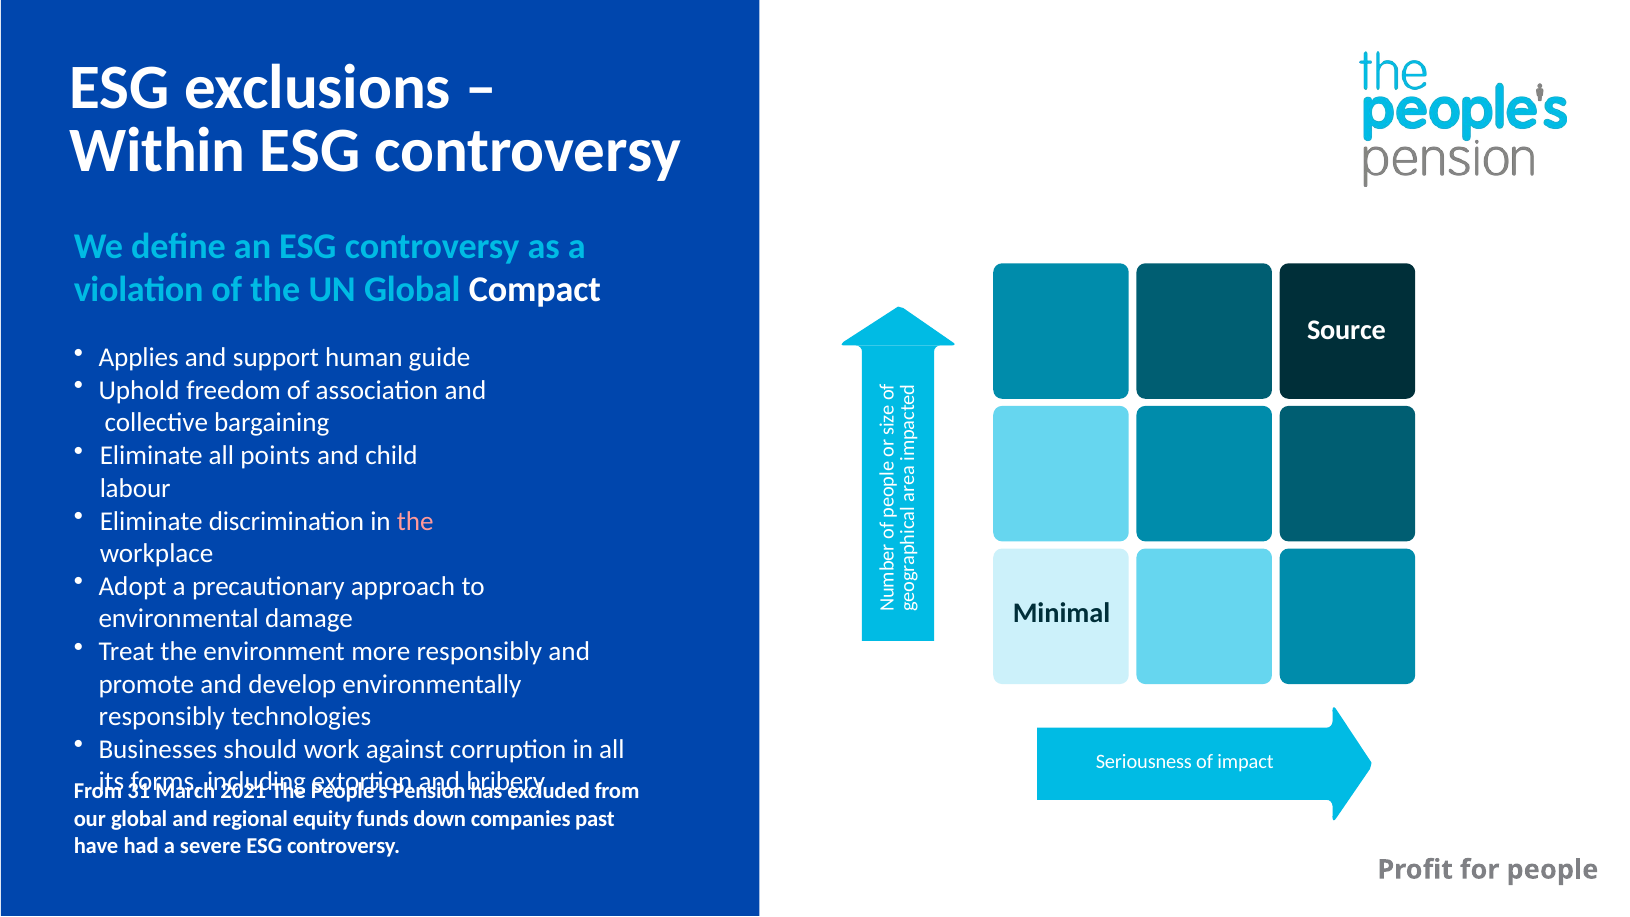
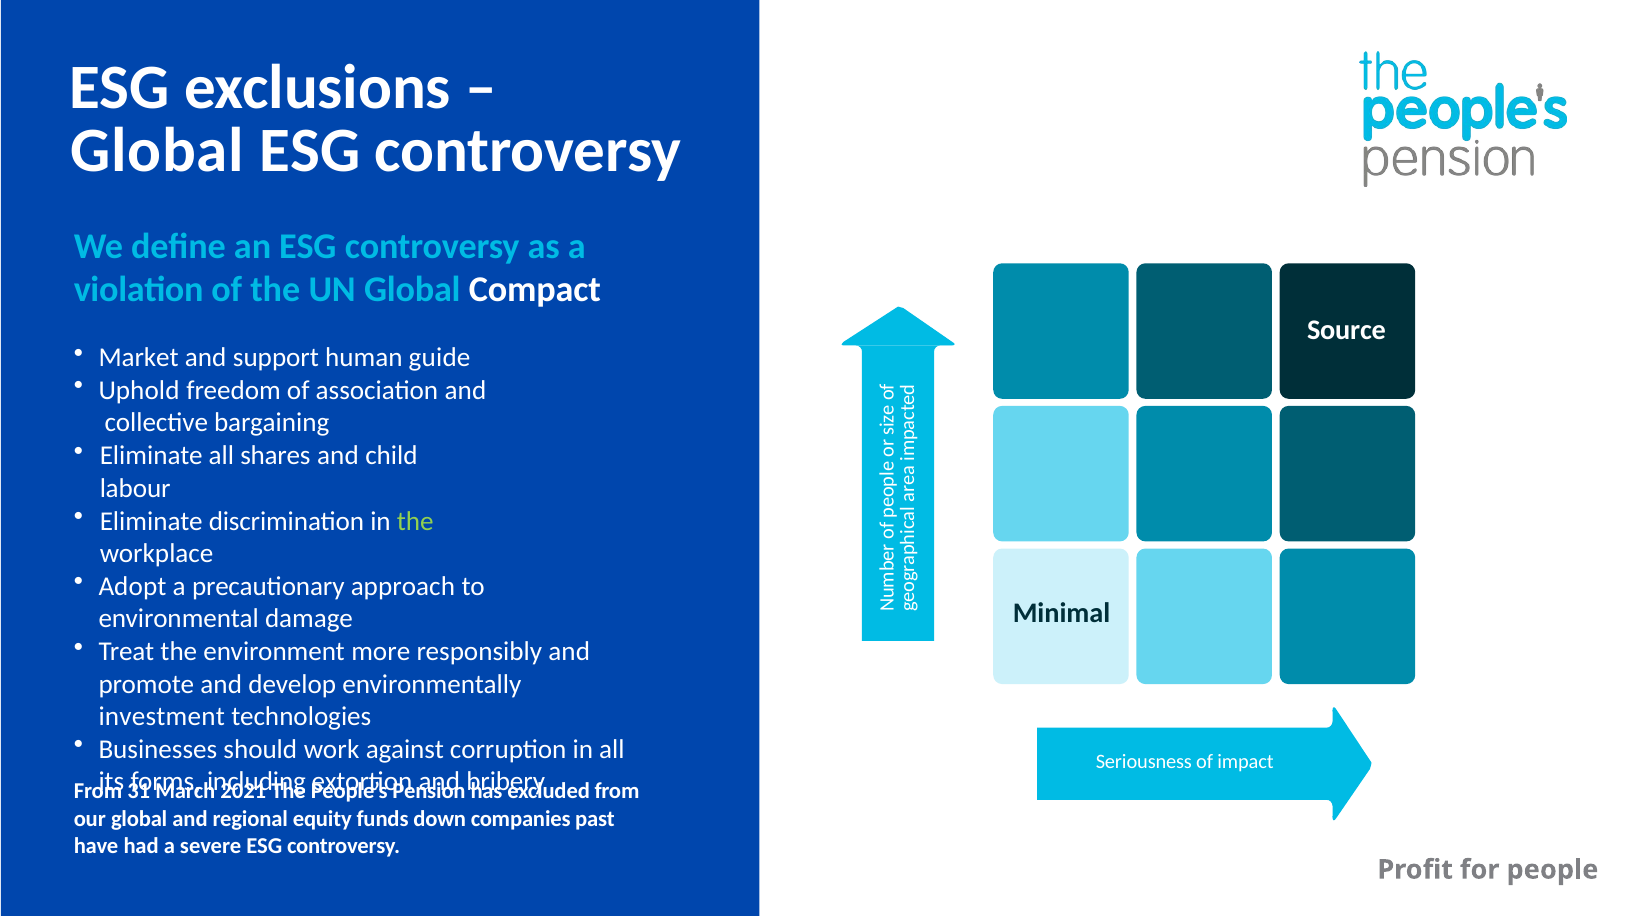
Within: Within -> Global (157, 151)
Applies: Applies -> Market (139, 357)
points: points -> shares (275, 456)
the colour: pink -> light green (415, 521)
responsibly: responsibly -> investment (162, 717)
